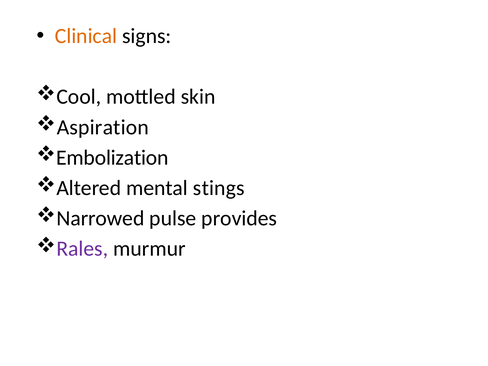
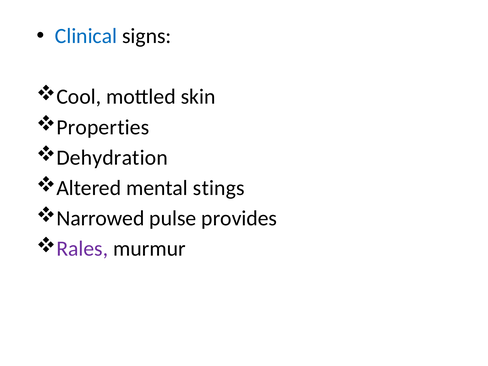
Clinical colour: orange -> blue (86, 36)
Aspiration: Aspiration -> Properties (103, 127)
Embolization: Embolization -> Dehydration (112, 158)
